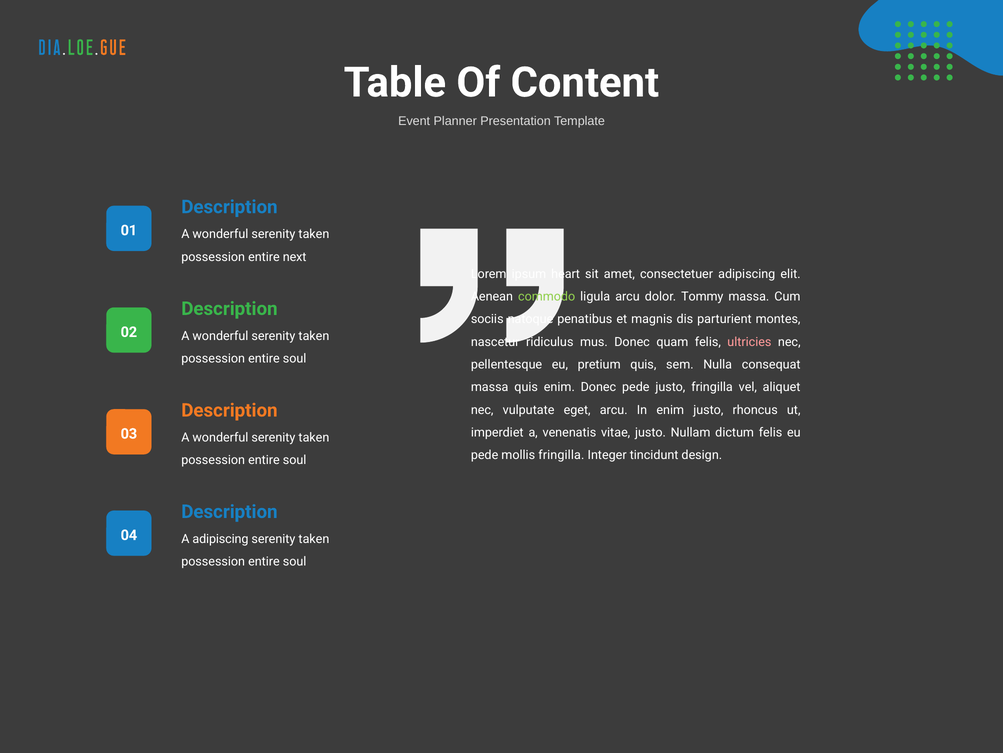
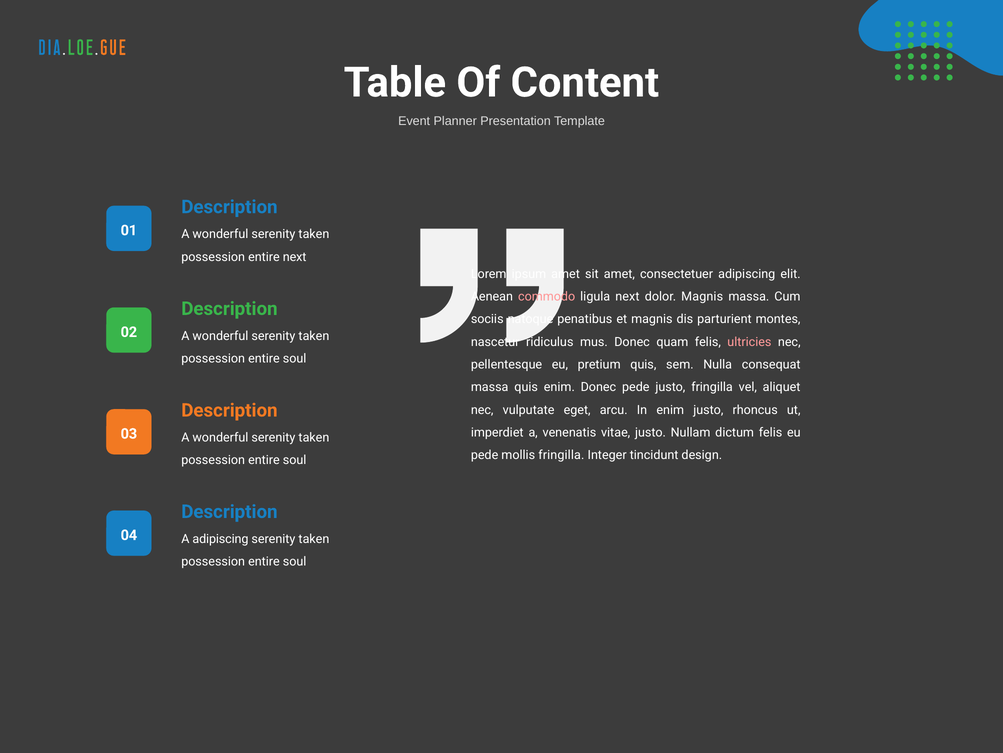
ipsum heart: heart -> amet (566, 274)
commodo colour: light green -> pink (547, 296)
ligula arcu: arcu -> next (627, 296)
dolor Tommy: Tommy -> Magnis (702, 296)
